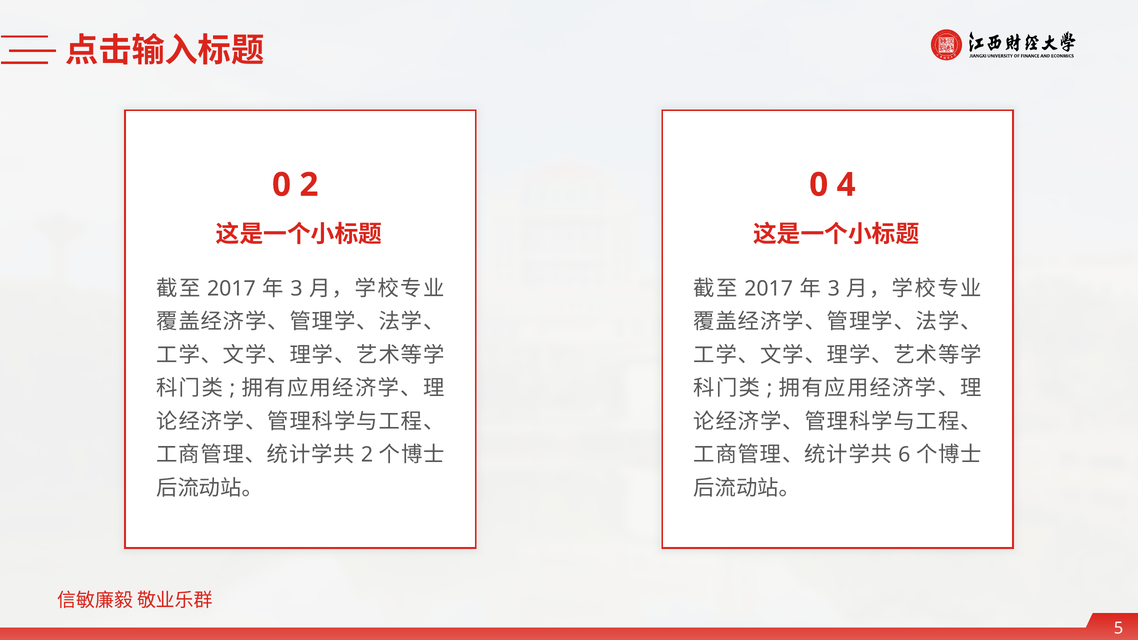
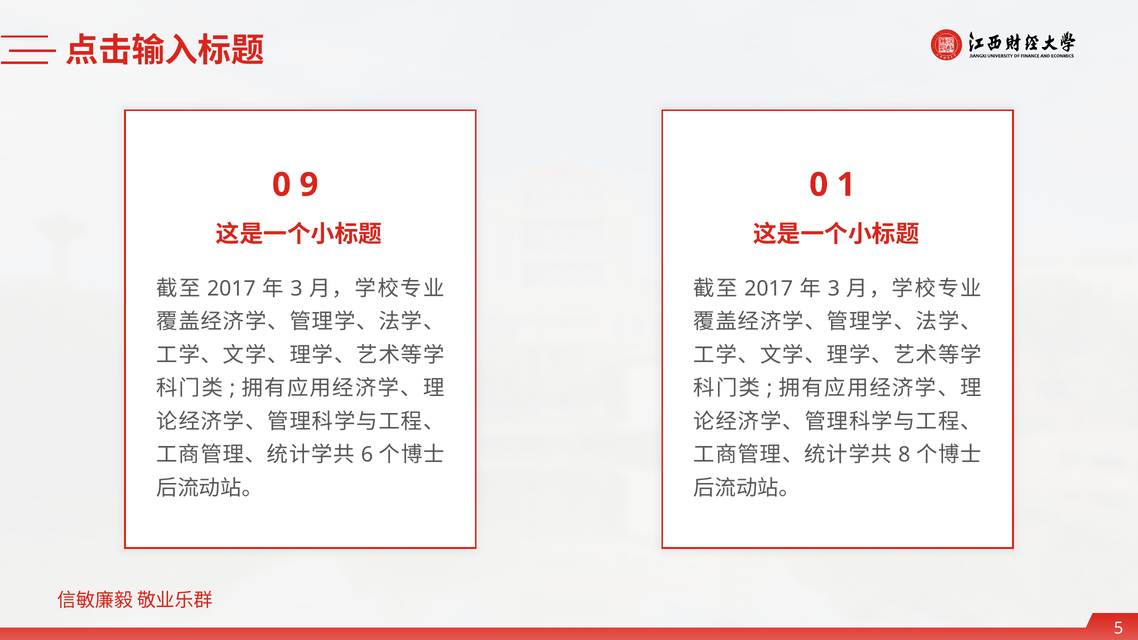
0 2: 2 -> 9 (309, 185)
4: 4 -> 1 (846, 185)
2: 2 -> 6 (367, 455)
6: 6 -> 8 (904, 455)
